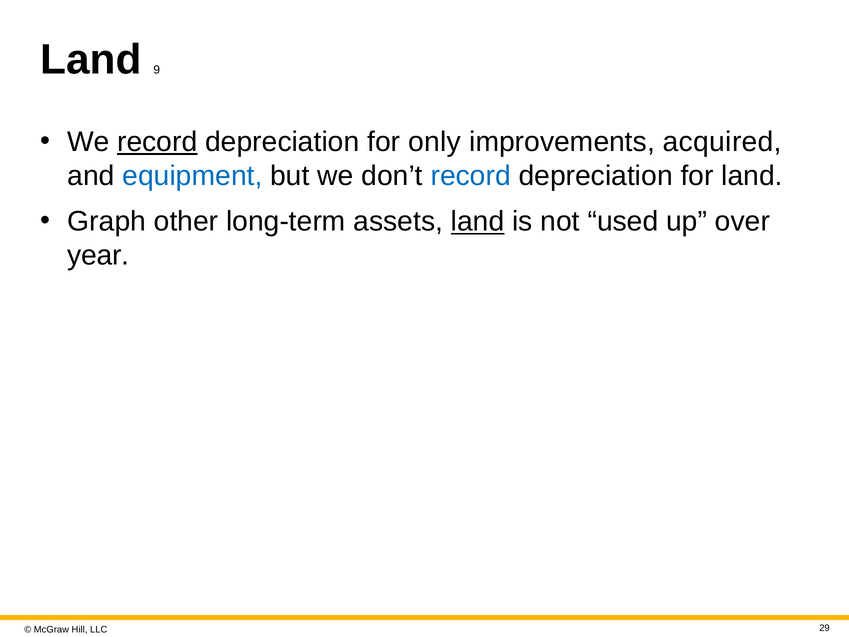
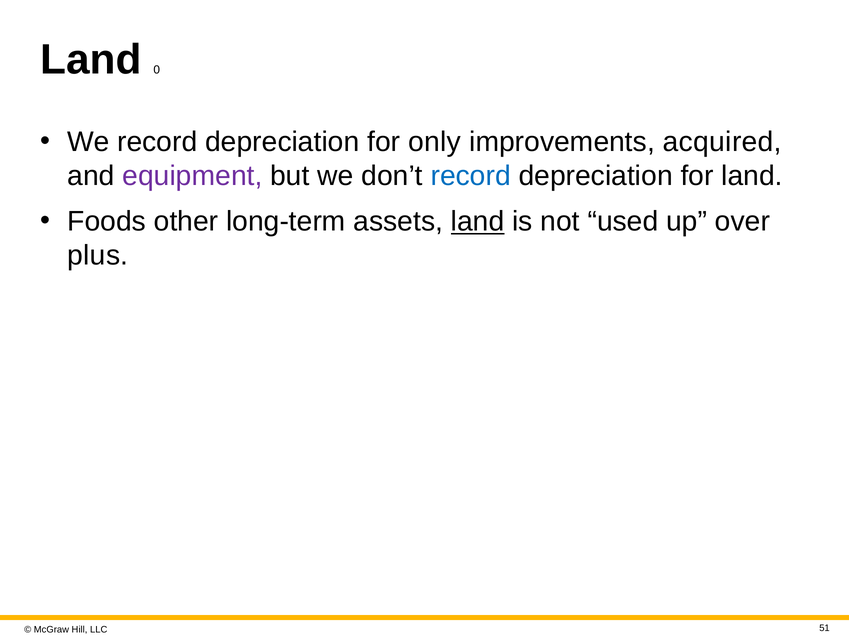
9: 9 -> 0 (157, 70)
record underline: present -> none (157, 142)
equipment colour: blue -> purple (192, 176)
Graph: Graph -> Foods (107, 221)
year: year -> plus (98, 255)
29: 29 -> 51 (824, 628)
